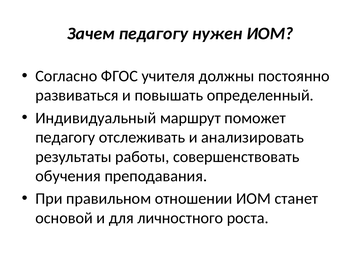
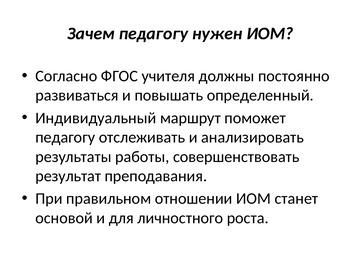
обучения: обучения -> результат (68, 176)
